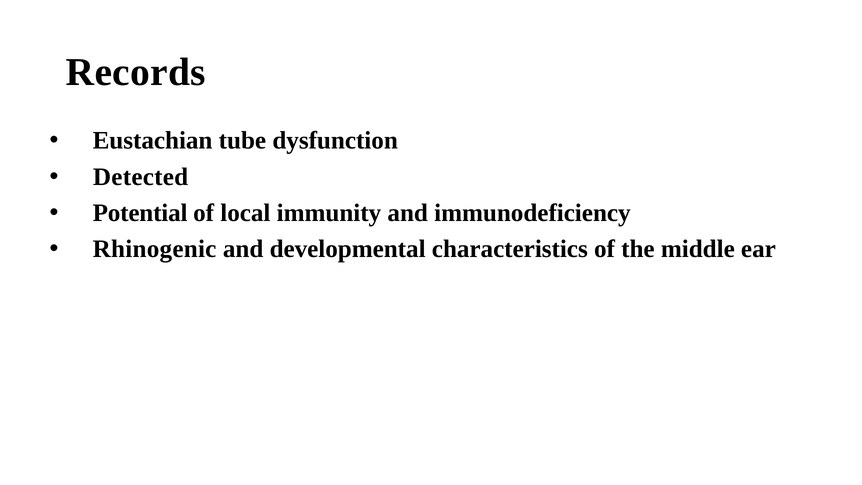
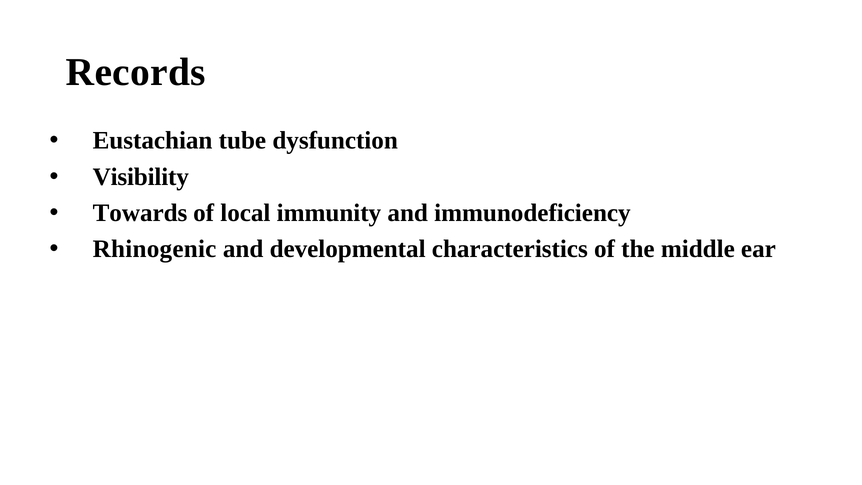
Detected: Detected -> Visibility (141, 177)
Potential: Potential -> Towards (140, 213)
